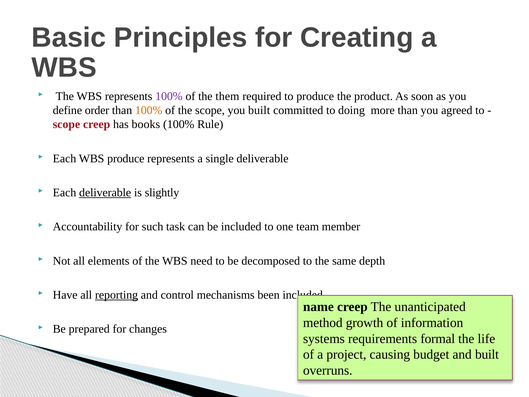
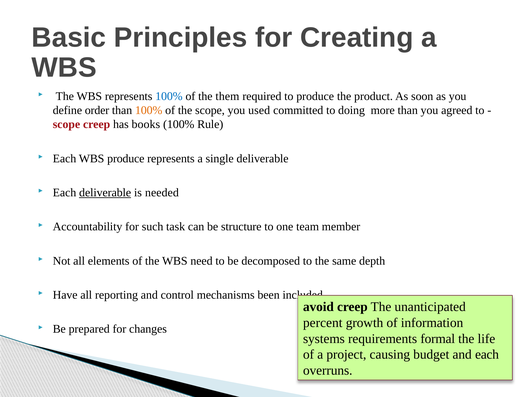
100% colour: purple -> blue (169, 96)
you built: built -> used (259, 110)
slightly: slightly -> needed (162, 193)
be included: included -> structure (241, 227)
reporting underline: present -> none (117, 295)
name: name -> avoid (318, 307)
method: method -> percent (323, 323)
and built: built -> each (487, 354)
